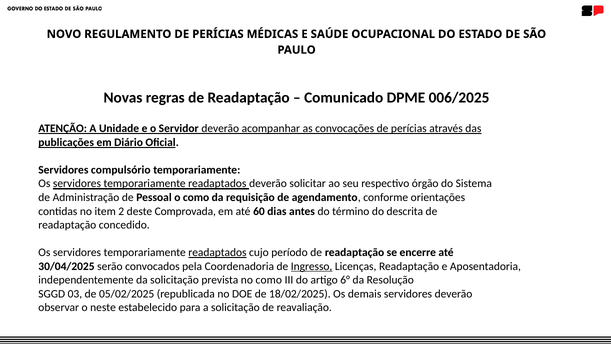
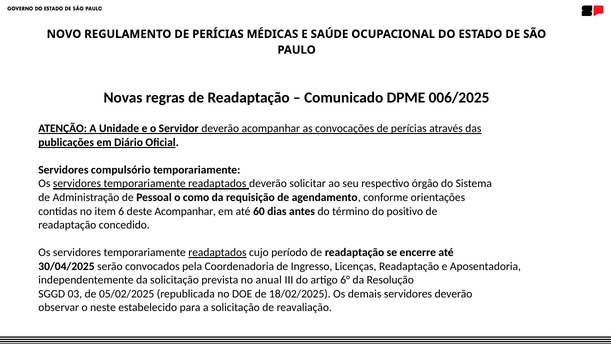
2: 2 -> 6 (121, 211)
deste Comprovada: Comprovada -> Acompanhar (185, 211)
descrita: descrita -> positivo (405, 211)
Ingresso underline: present -> none (312, 266)
no como: como -> anual (269, 280)
